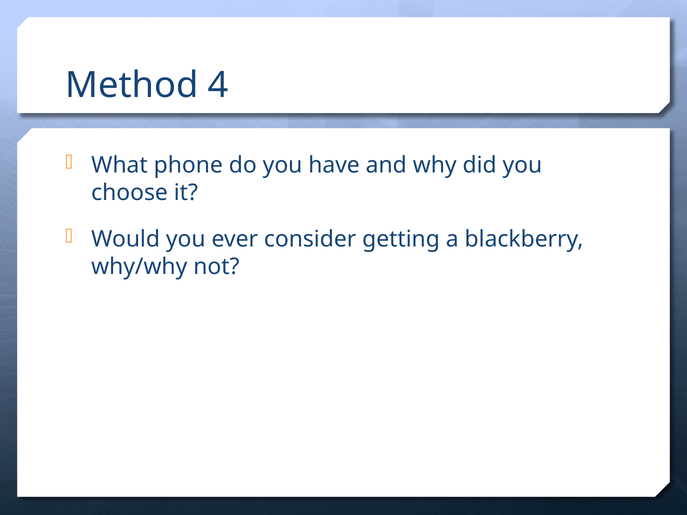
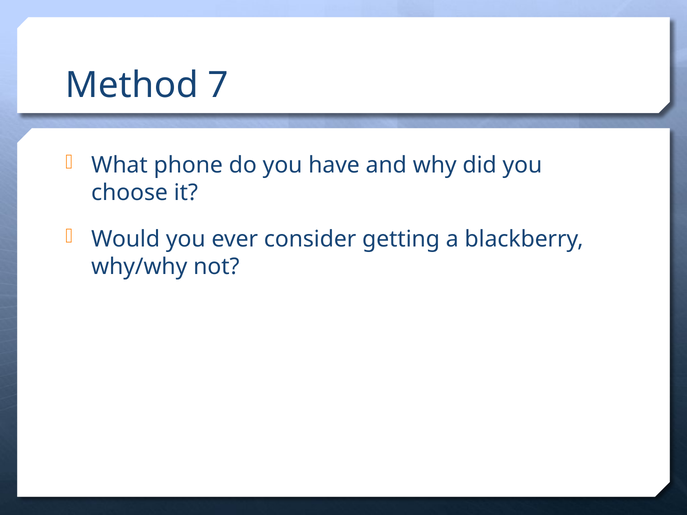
4: 4 -> 7 (218, 85)
